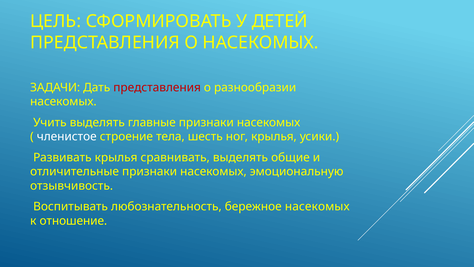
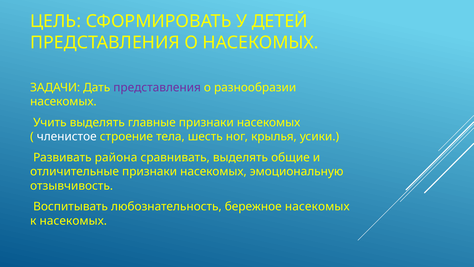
представления colour: red -> purple (157, 87)
Развивать крылья: крылья -> района (116, 157)
к отношение: отношение -> насекомых (73, 221)
